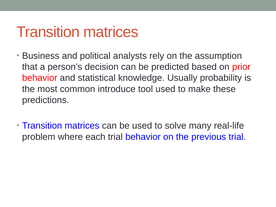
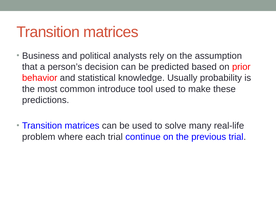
trial behavior: behavior -> continue (143, 137)
